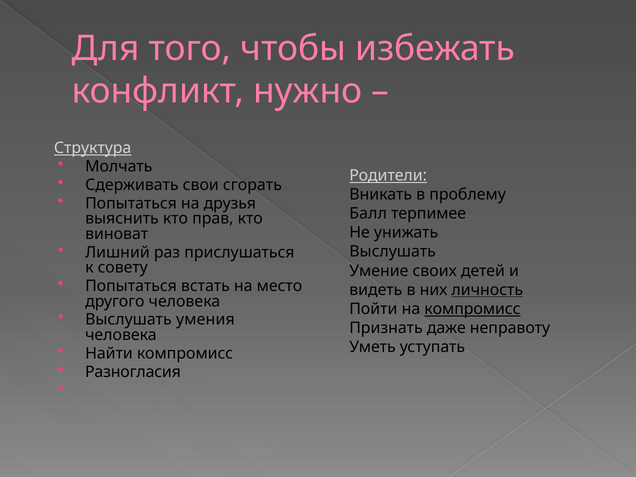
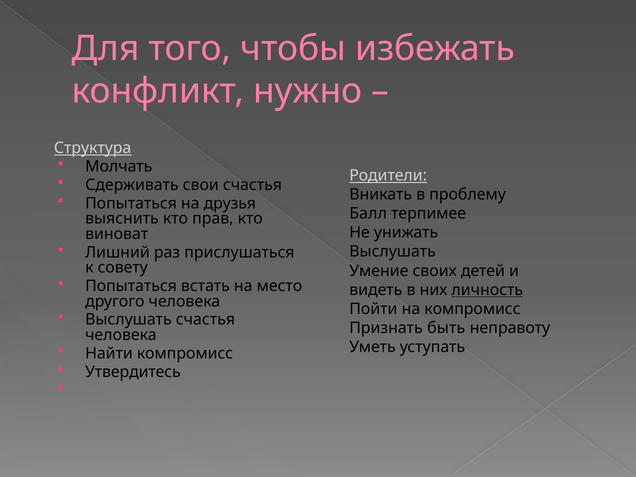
свои сгорать: сгорать -> счастья (252, 185)
компромисс underline: present -> none (472, 309)
Выслушать умения: умения -> счастья (205, 320)
даже: даже -> быть (446, 328)
Разногласия: Разногласия -> Утвердитесь (133, 372)
